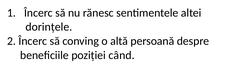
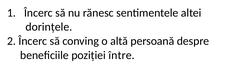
când: când -> între (122, 55)
